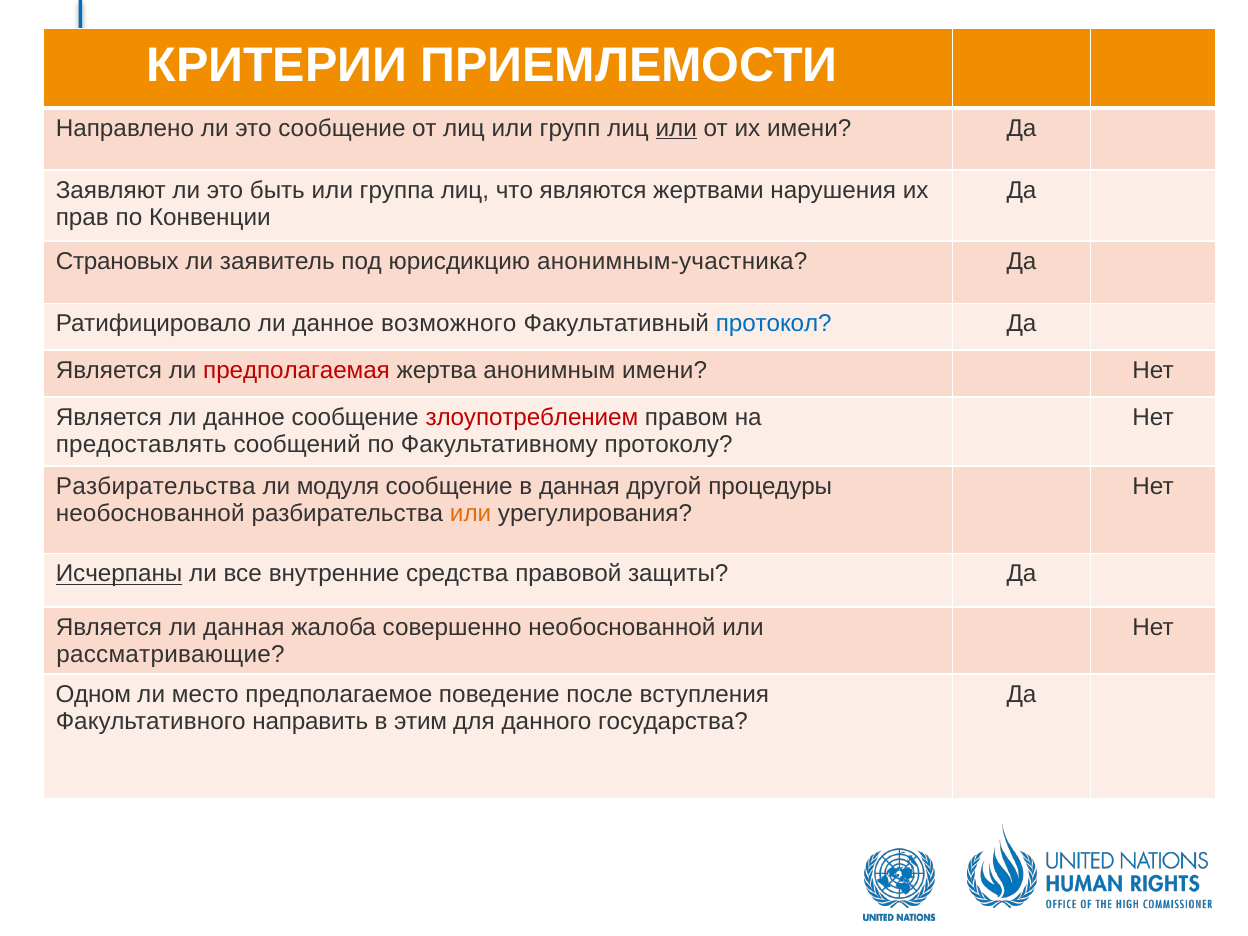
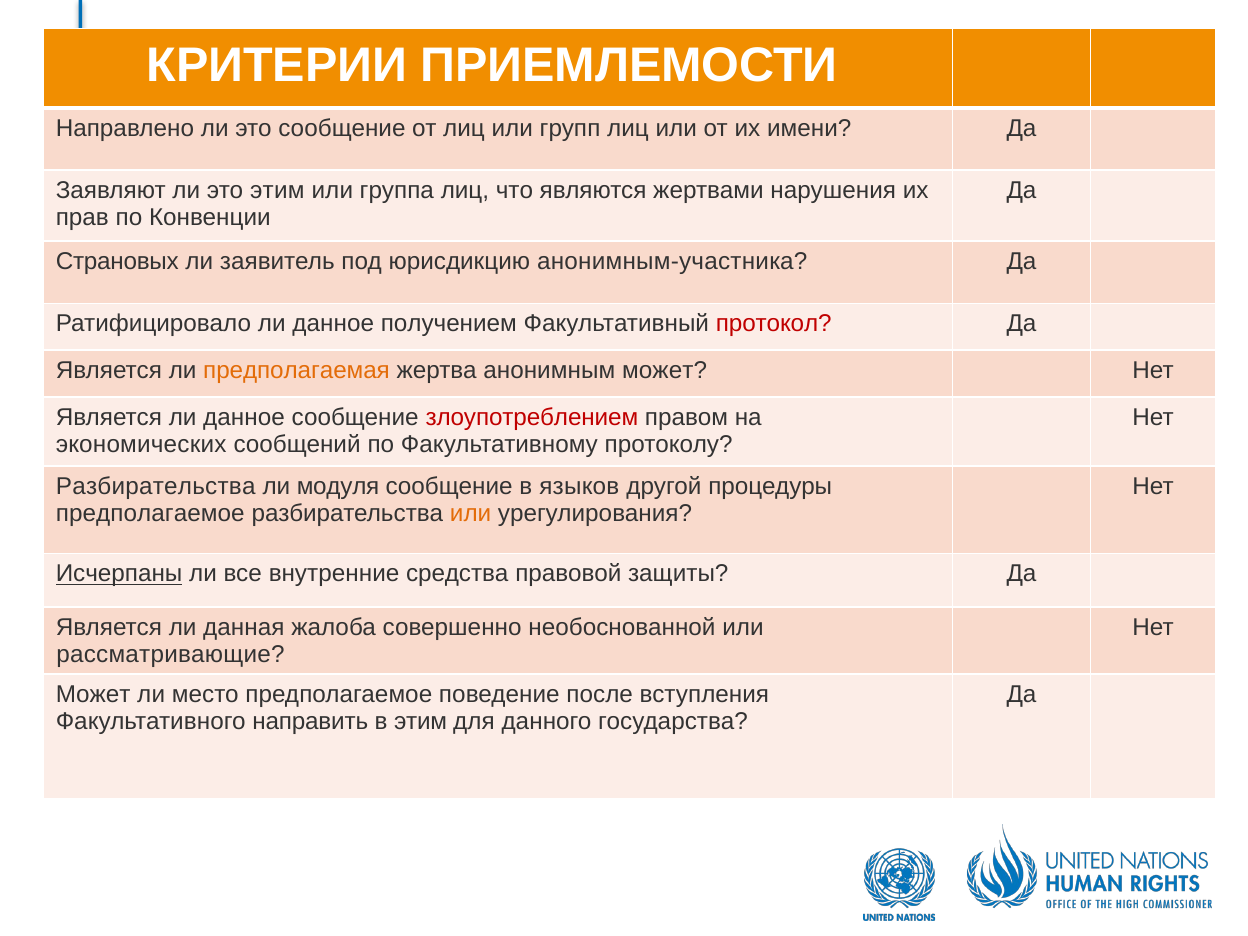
или underline: present -> none (676, 128)
это быть: быть -> этим (277, 190)
возможного: возможного -> получением (449, 324)
протокол colour: blue -> red (774, 324)
предполагаемая colour: red -> orange (297, 370)
анонимным имени: имени -> может (665, 370)
предоставлять: предоставлять -> экономических (141, 444)
в данная: данная -> языков (579, 486)
необоснованной: необоснованной -> предполагаемое (150, 514)
Одном: Одном -> Может (93, 694)
